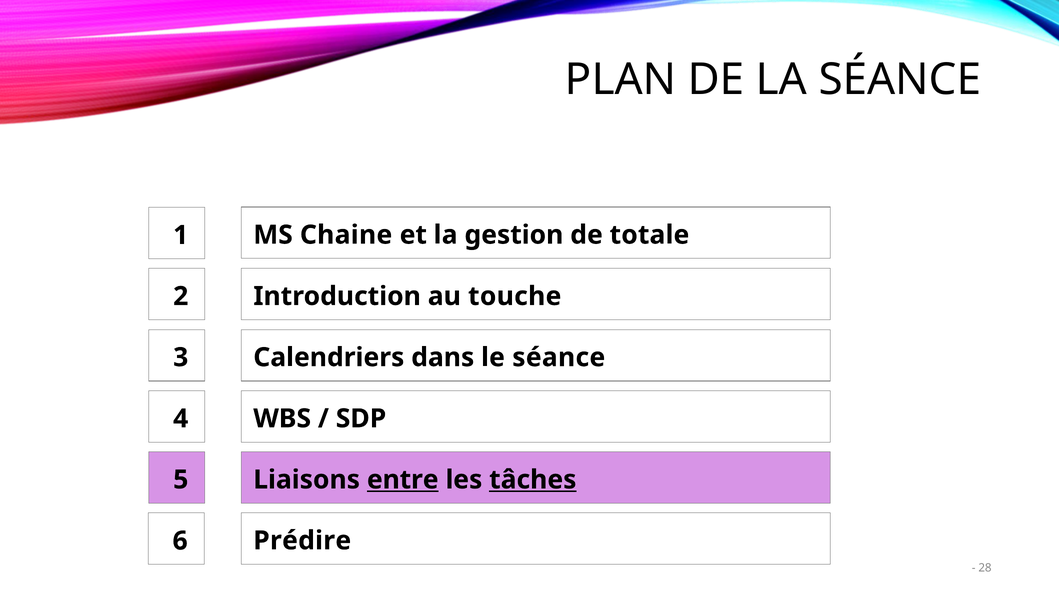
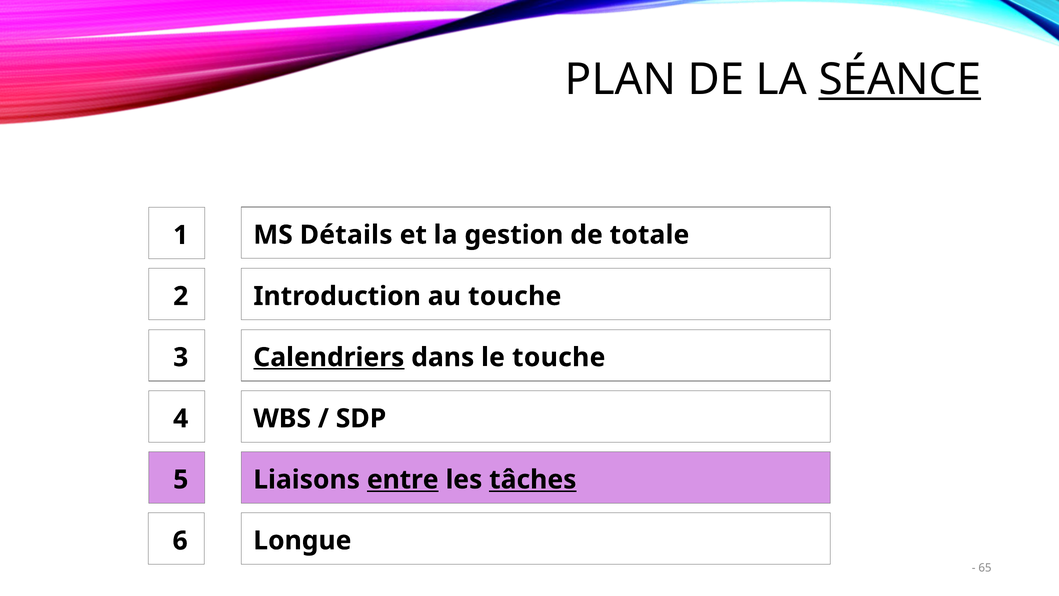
SÉANCE underline: none -> present (900, 80)
Chaine: Chaine -> Détails (346, 235)
Calendriers underline: none -> present (329, 357)
le séance: séance -> touche (559, 357)
Prédire: Prédire -> Longue (302, 540)
28: 28 -> 65 (985, 568)
